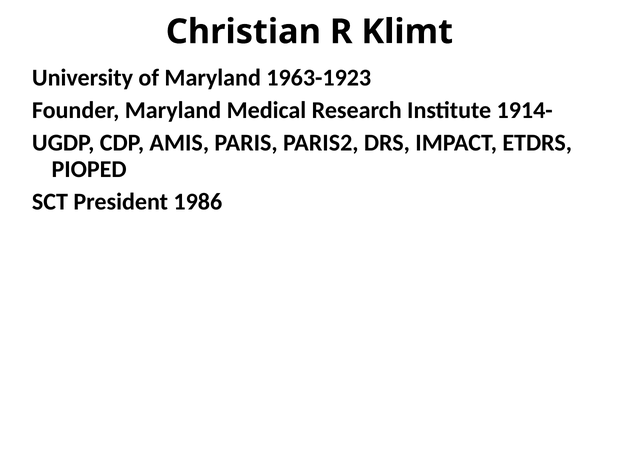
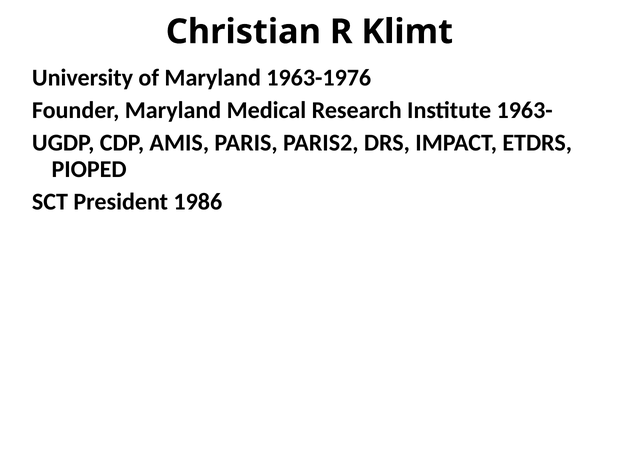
1963-1923: 1963-1923 -> 1963-1976 (319, 78)
1914-: 1914- -> 1963- (525, 110)
